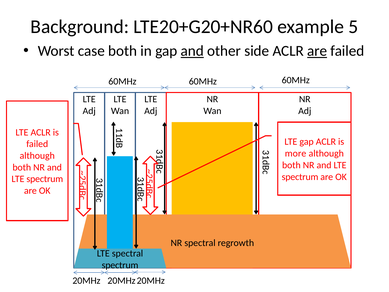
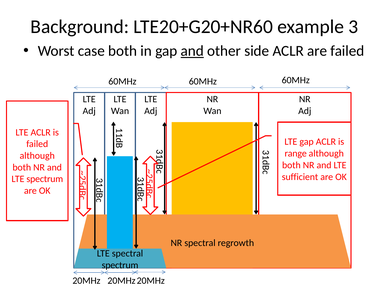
example 5: 5 -> 3 (353, 27)
are underline: present -> none (317, 51)
more: more -> range (296, 153)
spectrum: spectrum -> sufficient (300, 177)
